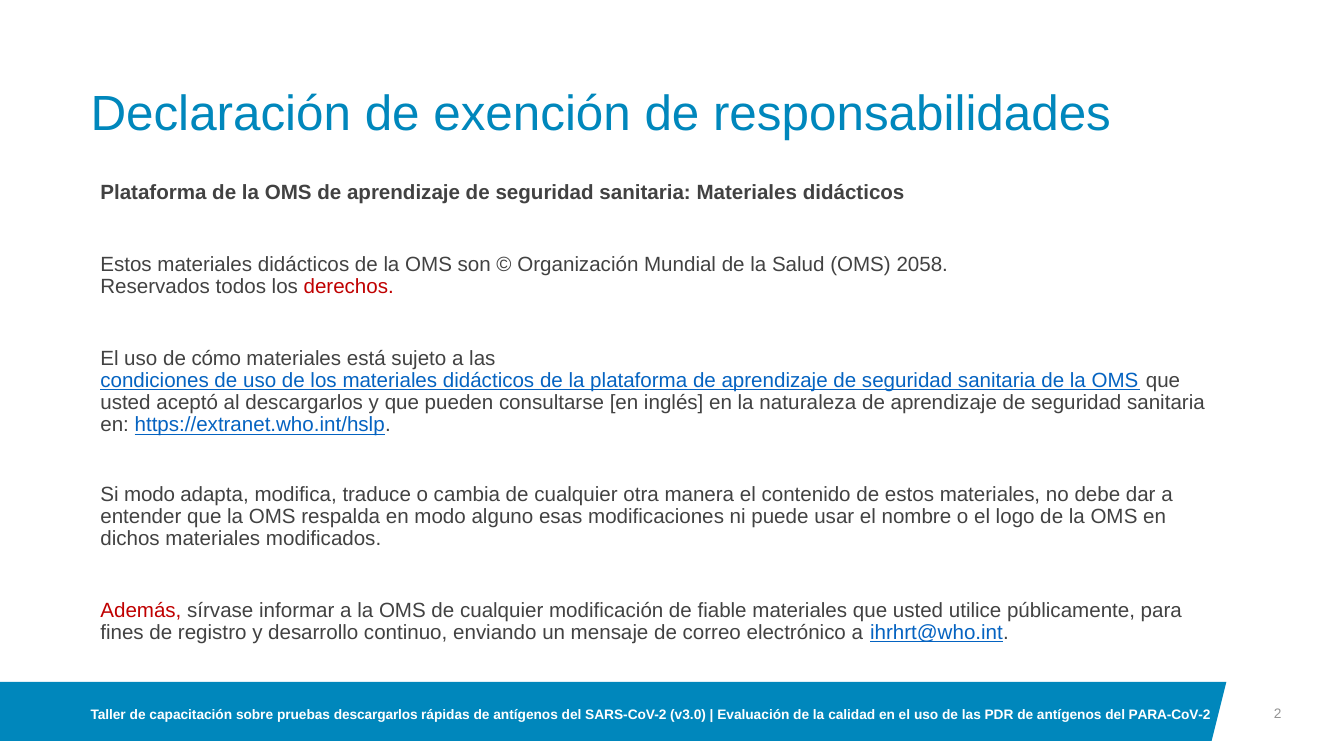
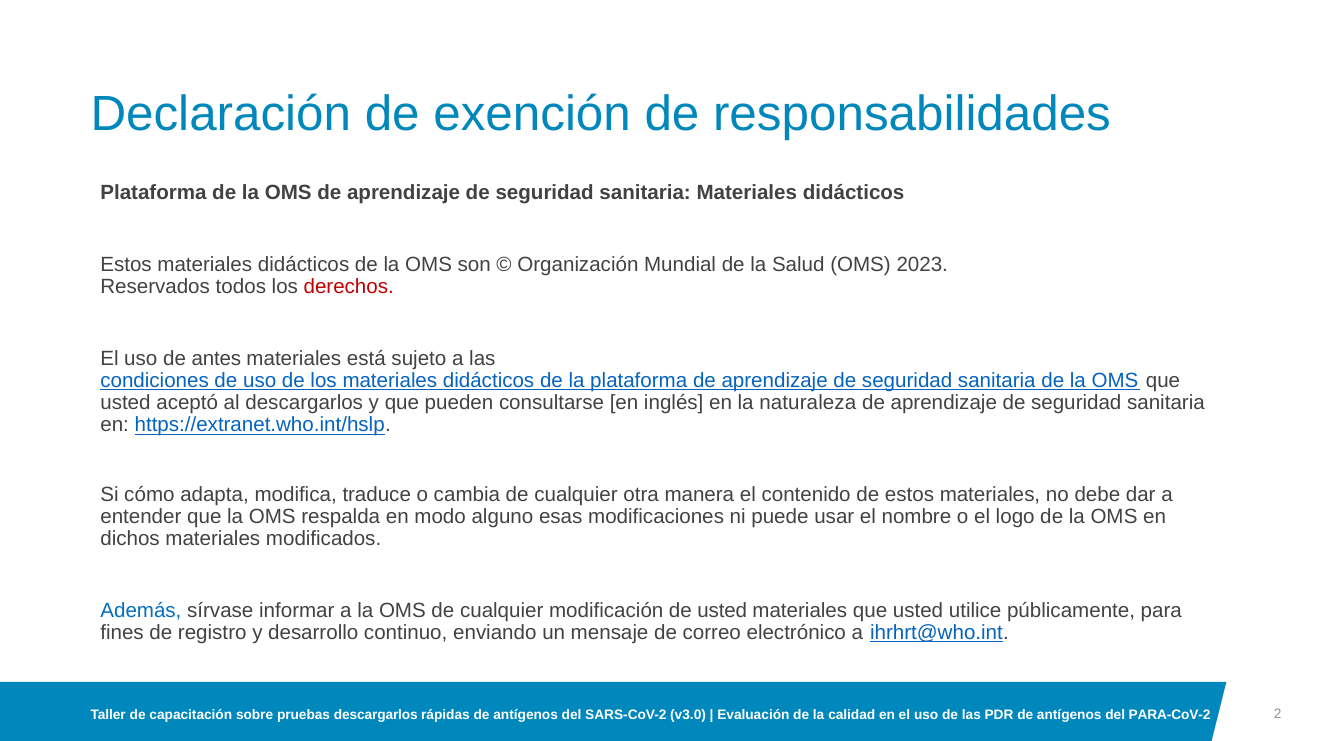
2058: 2058 -> 2023 (922, 264)
cómo: cómo -> antes (216, 358)
Si modo: modo -> cómo (149, 494)
Además colour: red -> blue (141, 610)
de fiable: fiable -> usted (722, 610)
